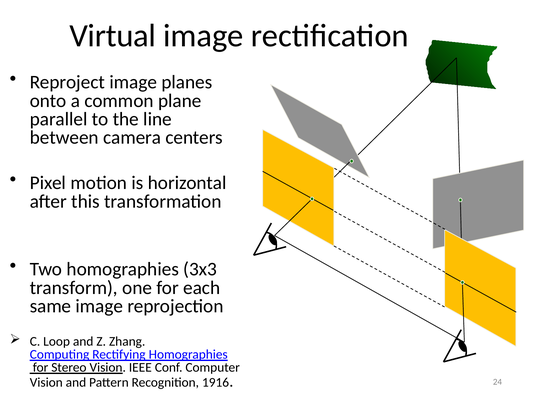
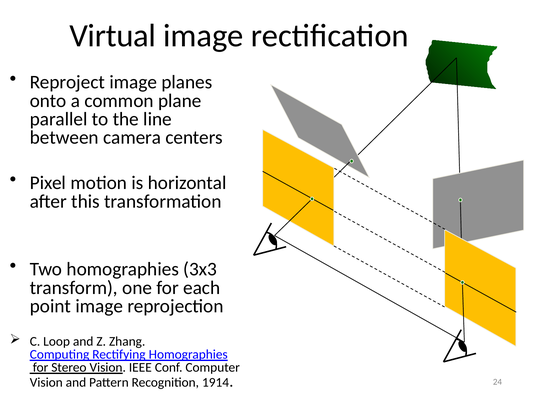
same: same -> point (50, 307)
1916: 1916 -> 1914 (216, 383)
